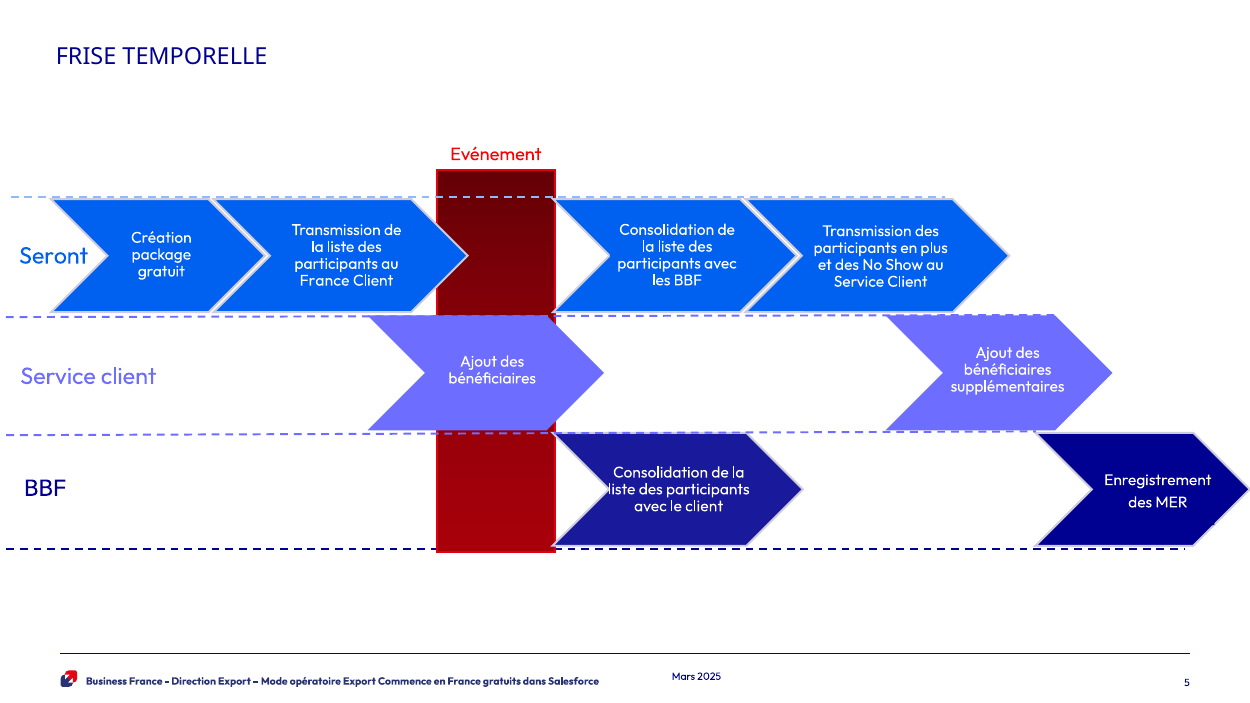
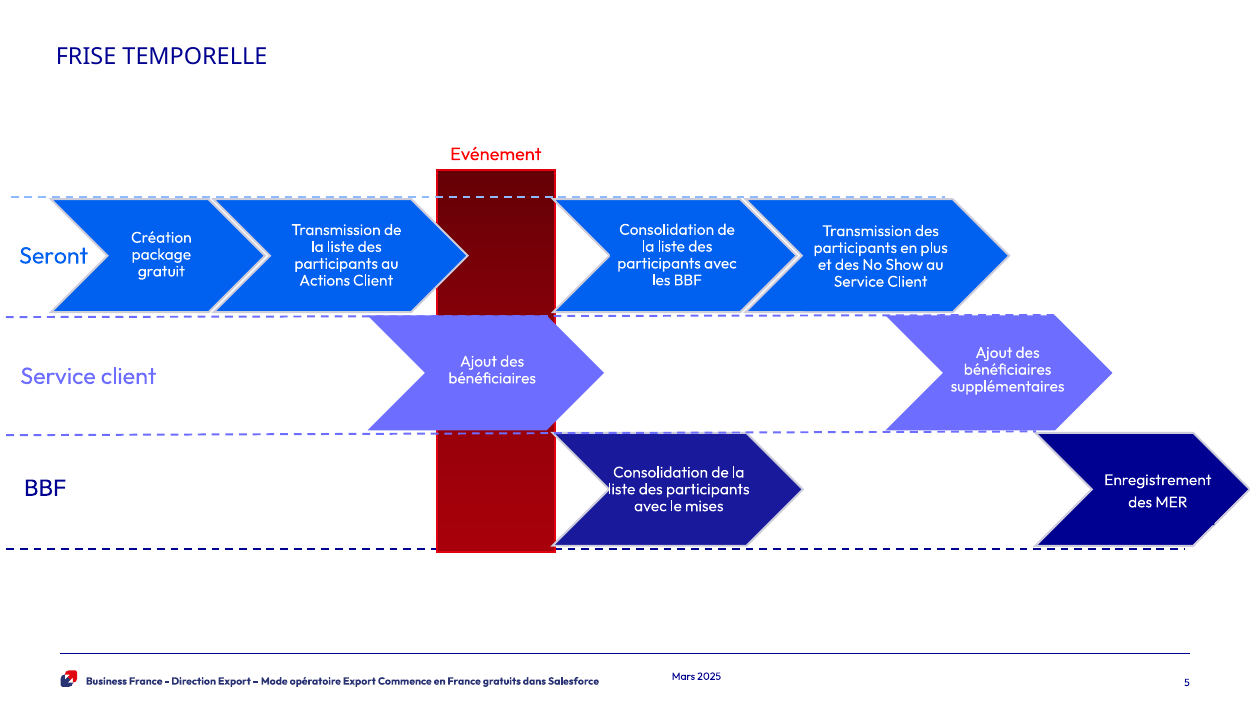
France: France -> Actions (325, 281)
le client: client -> mises (704, 506)
